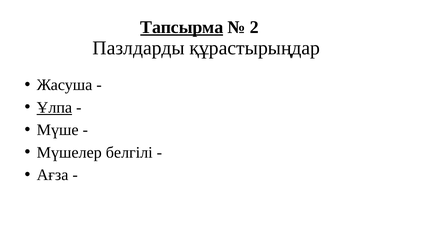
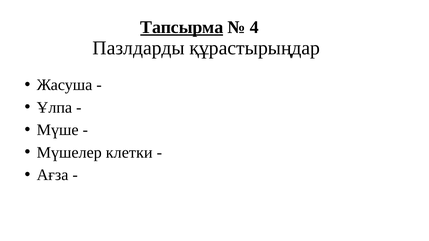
2: 2 -> 4 (254, 27)
Ұлпа underline: present -> none (54, 108)
белгілі: белгілі -> клетки (129, 153)
